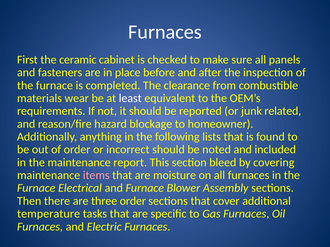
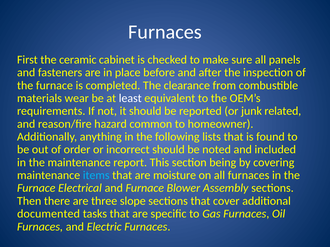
blockage: blockage -> common (151, 124)
bleed: bleed -> being (223, 163)
items colour: pink -> light blue (96, 176)
three order: order -> slope (133, 201)
temperature: temperature -> documented (49, 214)
